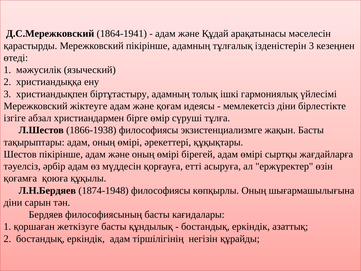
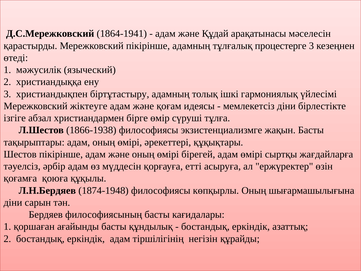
ізденістерін: ізденістерін -> процестерге (281, 46)
жеткізуге: жеткізуге -> ағайынды (78, 226)
